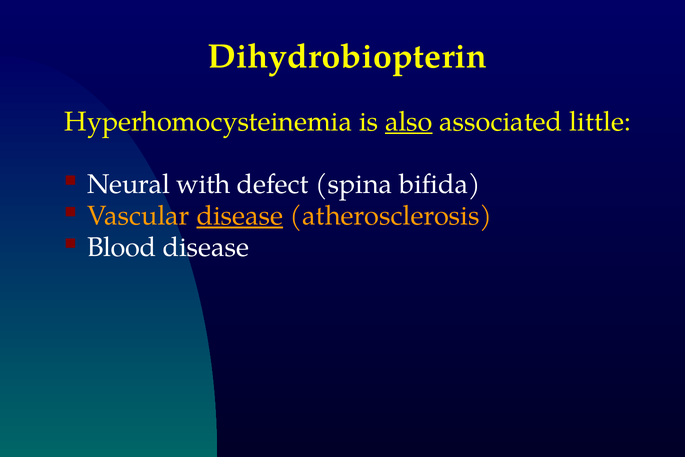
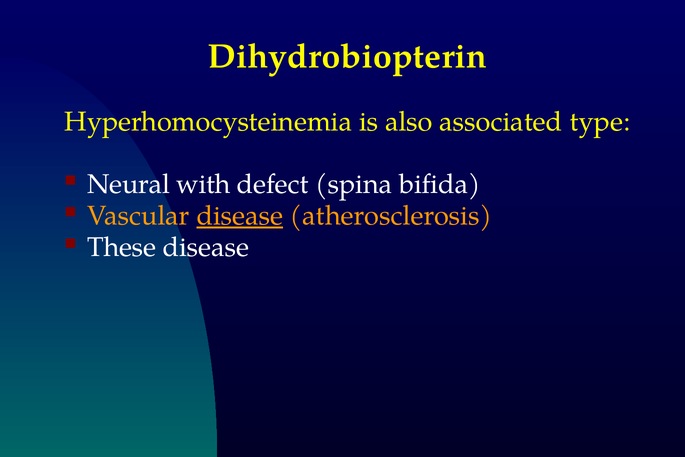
also underline: present -> none (409, 121)
little: little -> type (600, 121)
Blood: Blood -> These (122, 247)
